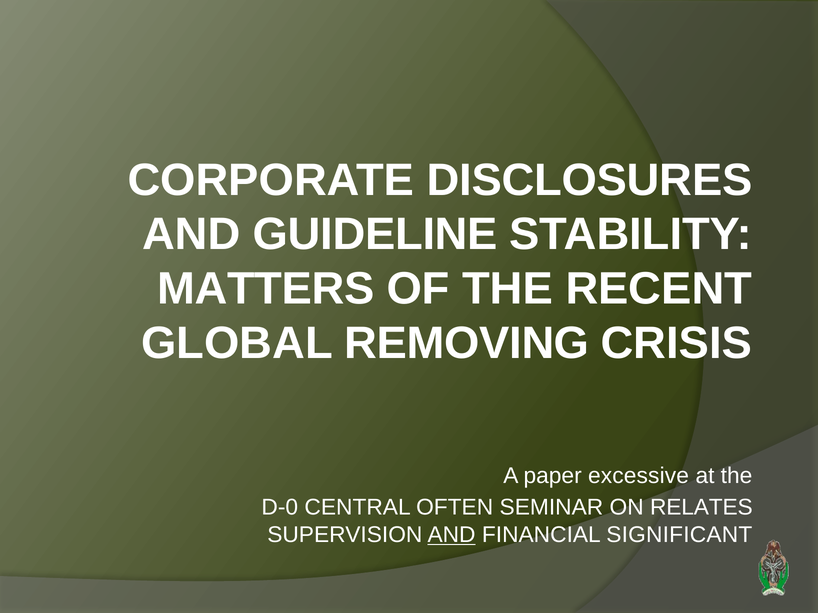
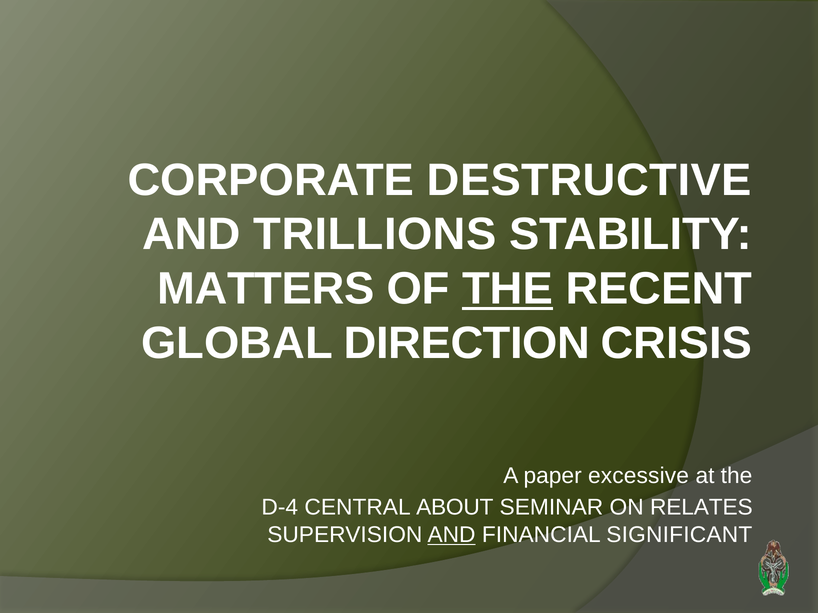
DISCLOSURES: DISCLOSURES -> DESTRUCTIVE (589, 180)
GUIDELINE: GUIDELINE -> TRILLIONS (375, 235)
THE underline: none -> present (508, 289)
REMOVING: REMOVING -> DIRECTION (467, 344)
D-0: D-0 -> D-4 (280, 508)
OFTEN: OFTEN -> ABOUT (455, 508)
